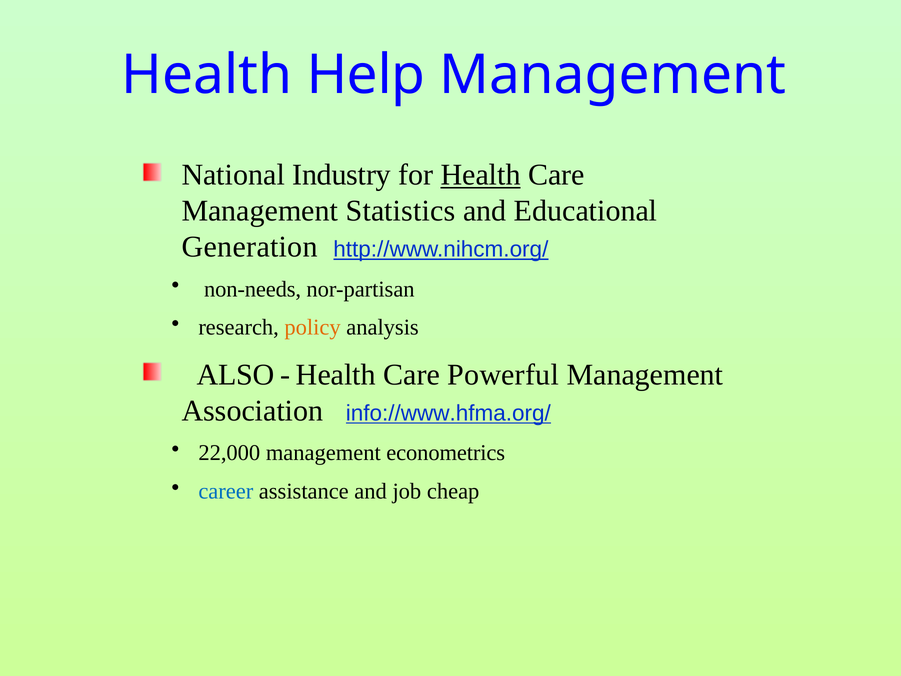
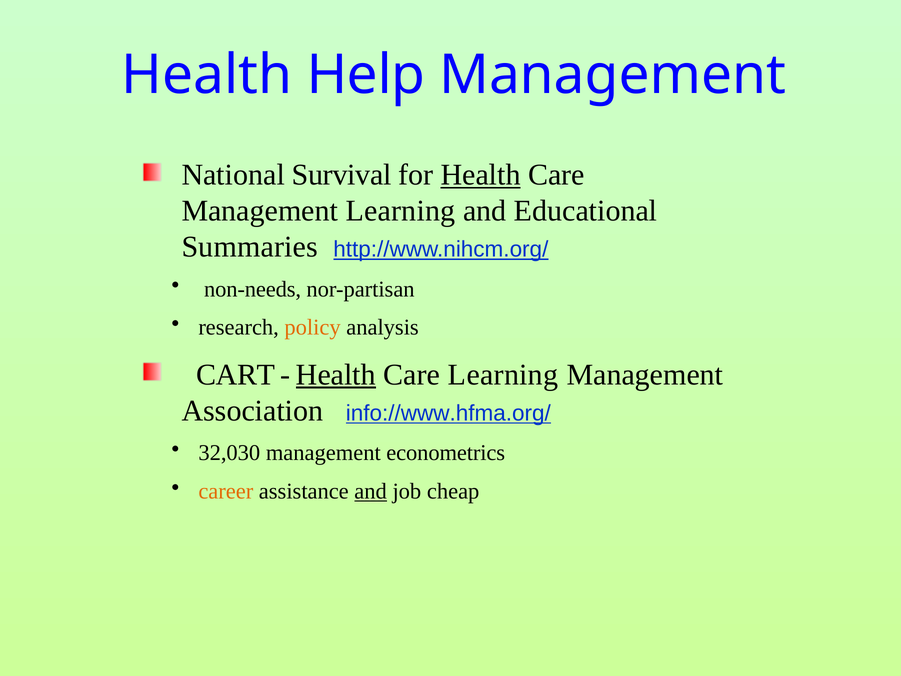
Industry: Industry -> Survival (342, 175)
Management Statistics: Statistics -> Learning (401, 211)
Generation: Generation -> Summaries (250, 247)
ALSO: ALSO -> CART (236, 374)
Health underline: none -> present (336, 374)
Care Powerful: Powerful -> Learning (503, 374)
22,000: 22,000 -> 32,030 (229, 453)
career colour: blue -> orange (226, 491)
and underline: none -> present (371, 491)
